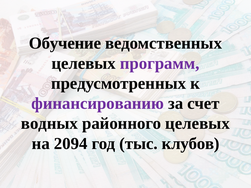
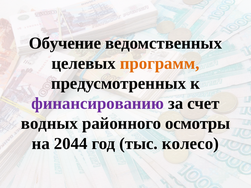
программ colour: purple -> orange (160, 63)
районного целевых: целевых -> осмотры (198, 124)
2094: 2094 -> 2044 (71, 144)
клубов: клубов -> колесо (190, 144)
